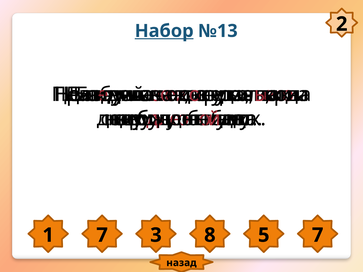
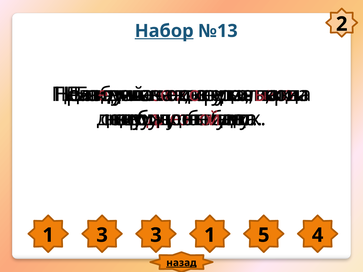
1 7: 7 -> 3 (102, 235)
3 8: 8 -> 1 (210, 235)
5 7: 7 -> 4 (318, 235)
назад underline: none -> present (181, 263)
